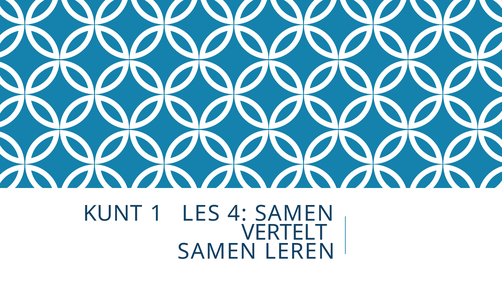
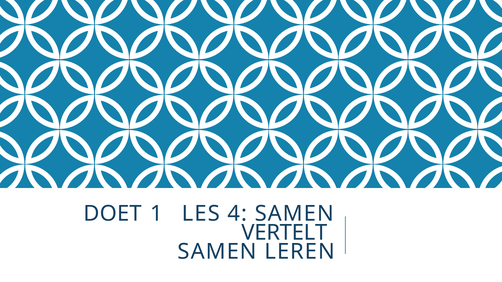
KUNT: KUNT -> DOET (113, 214)
